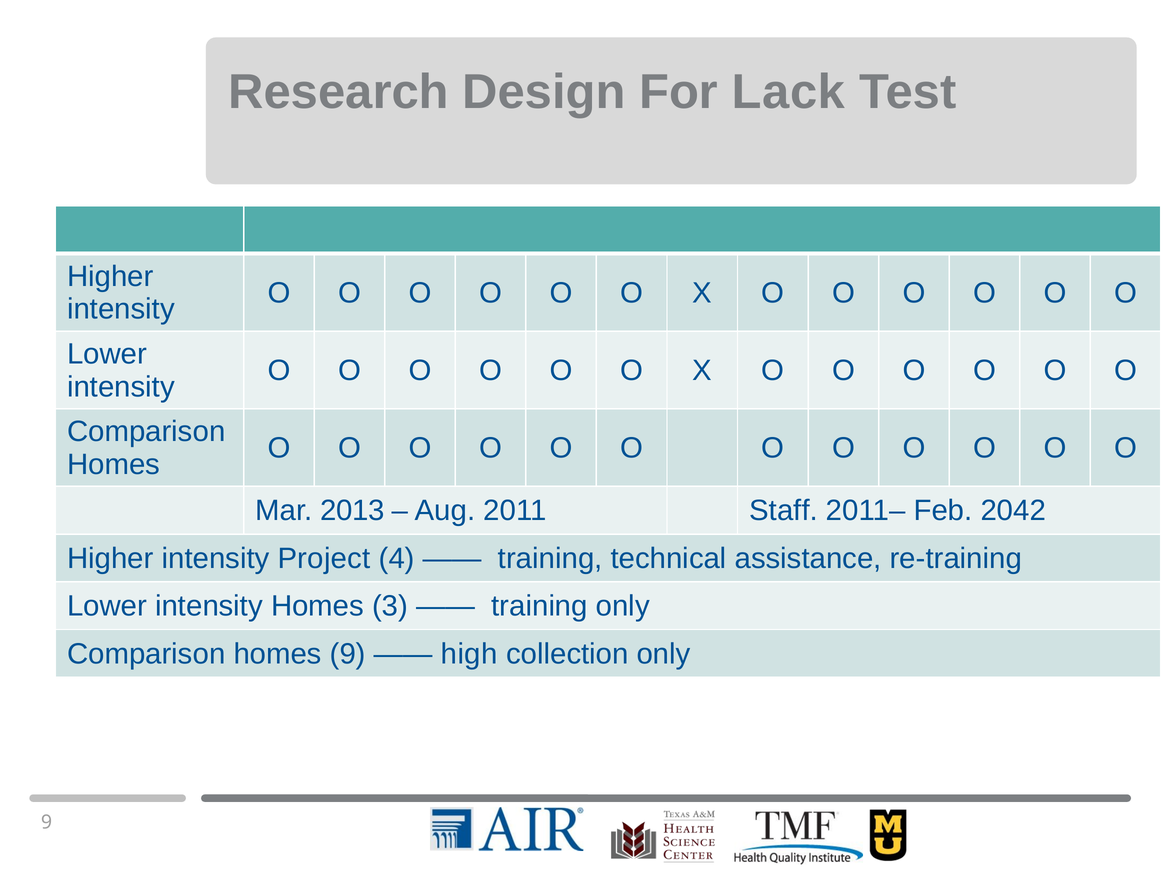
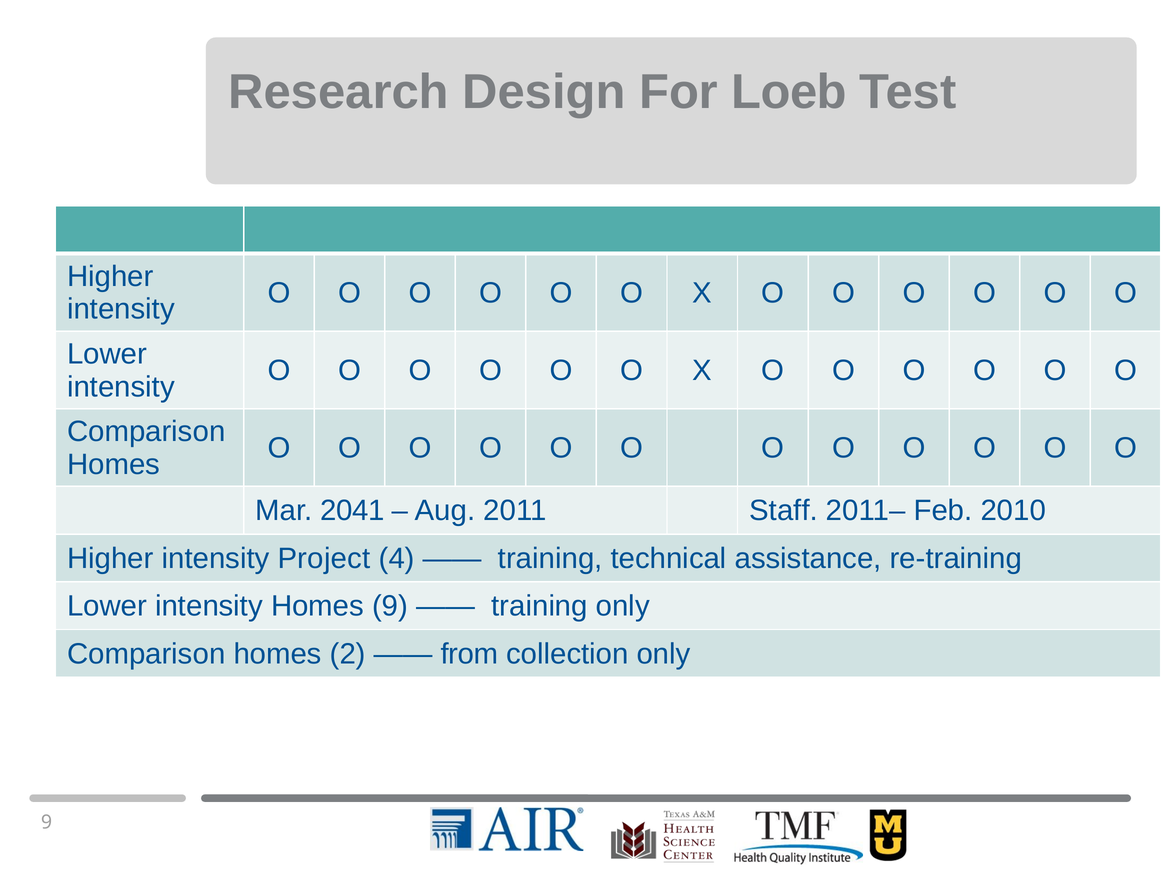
Lack: Lack -> Loeb (789, 92)
2013: 2013 -> 2041 (352, 511)
2042: 2042 -> 2010 (1013, 511)
Homes 3: 3 -> 9 (390, 606)
homes 9: 9 -> 2 (348, 654)
high: high -> from (469, 654)
